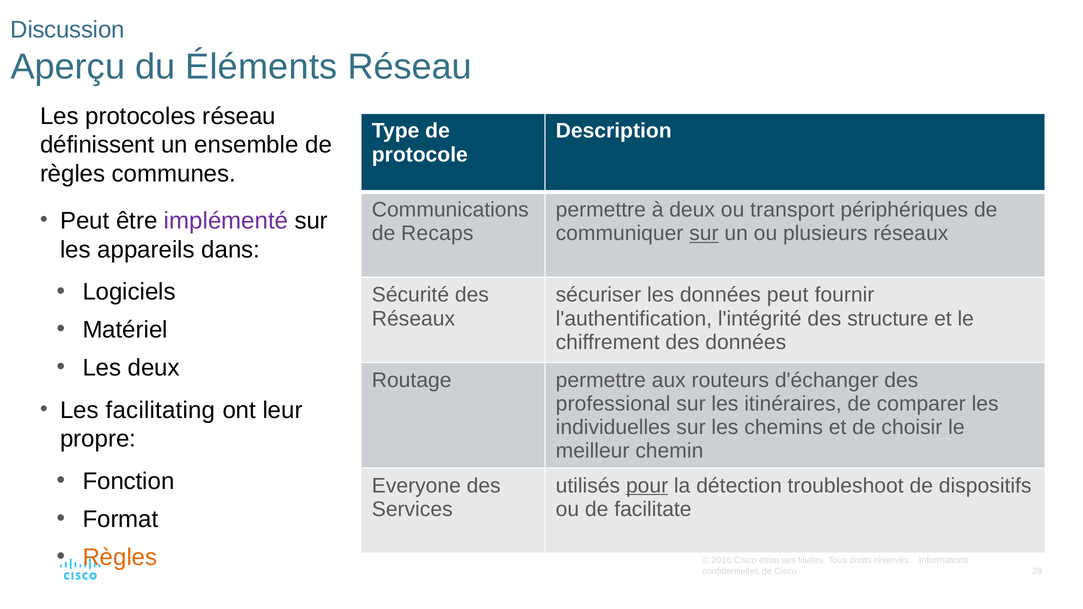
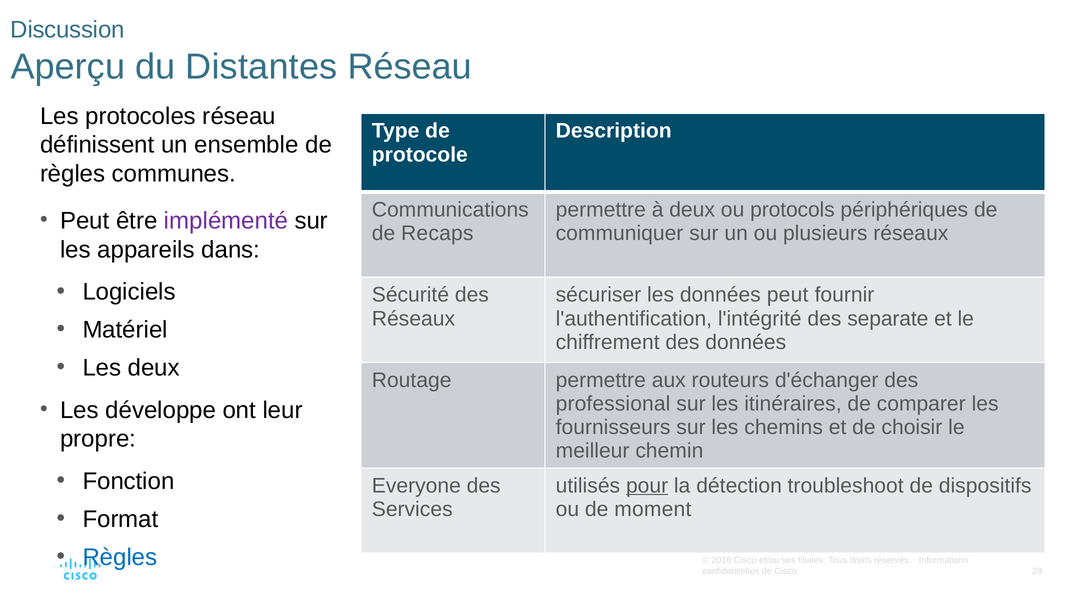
Éléments: Éléments -> Distantes (261, 67)
transport: transport -> protocols (792, 210)
sur underline: present -> none (704, 233)
structure: structure -> separate (888, 319)
facilitating: facilitating -> développe (161, 410)
individuelles: individuelles -> fournisseurs (613, 428)
facilitate: facilitate -> moment (653, 509)
Règles colour: orange -> blue (120, 557)
